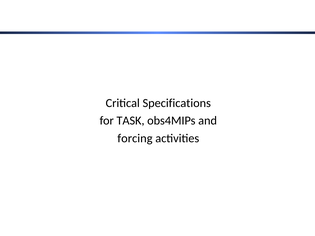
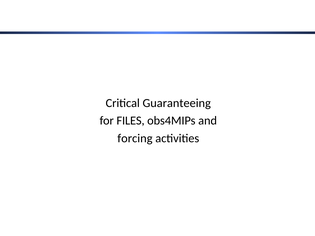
Specifications: Specifications -> Guaranteeing (177, 103)
TASK: TASK -> FILES (131, 121)
